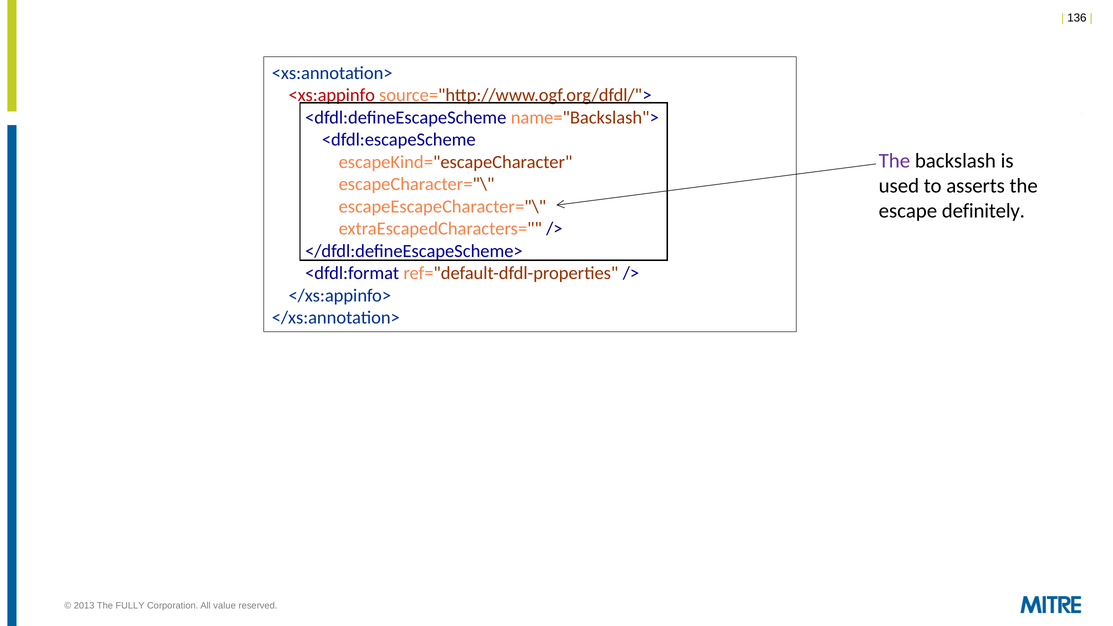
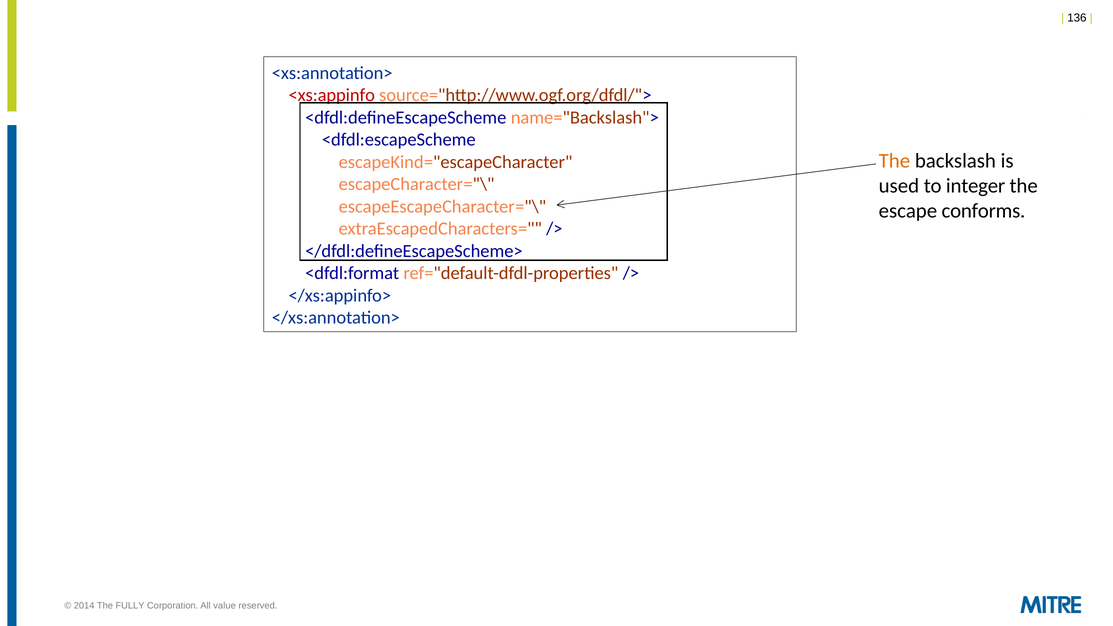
The colour: purple -> orange (894, 161)
asserts: asserts -> integer (976, 186)
definitely: definitely -> conforms (983, 211)
2013: 2013 -> 2014 (84, 606)
